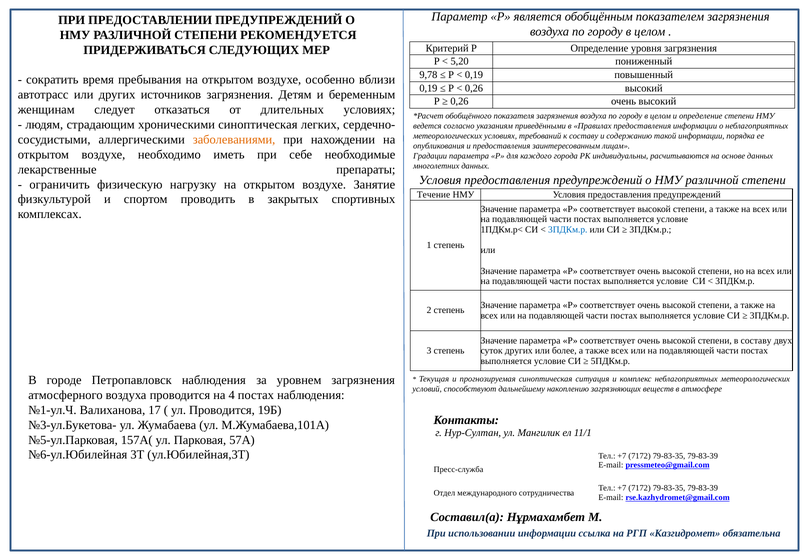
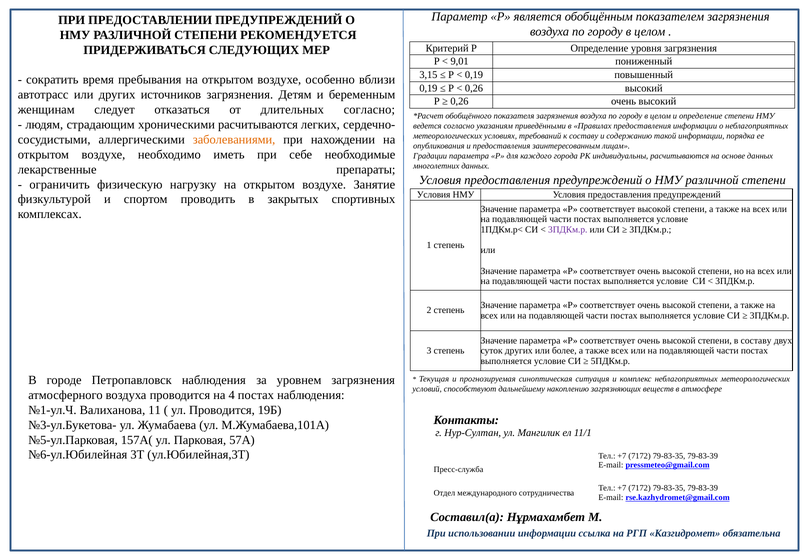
5,20: 5,20 -> 9,01 (460, 61)
9,78: 9,78 -> 3,15 (428, 75)
длительных условиях: условиях -> согласно (369, 110)
хроническими синоптическая: синоптическая -> расчитываются (258, 125)
Течение: Течение -> Условия (434, 195)
3ПДКм.р colour: blue -> purple (568, 230)
17: 17 -> 11 (155, 410)
